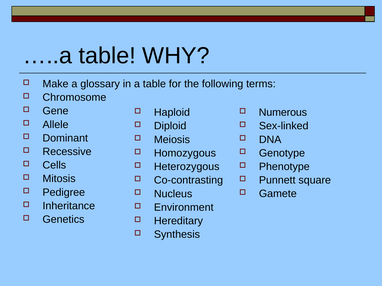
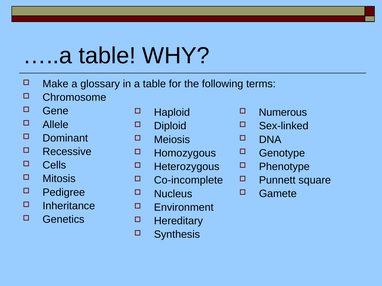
Co-contrasting: Co-contrasting -> Co-incomplete (188, 181)
